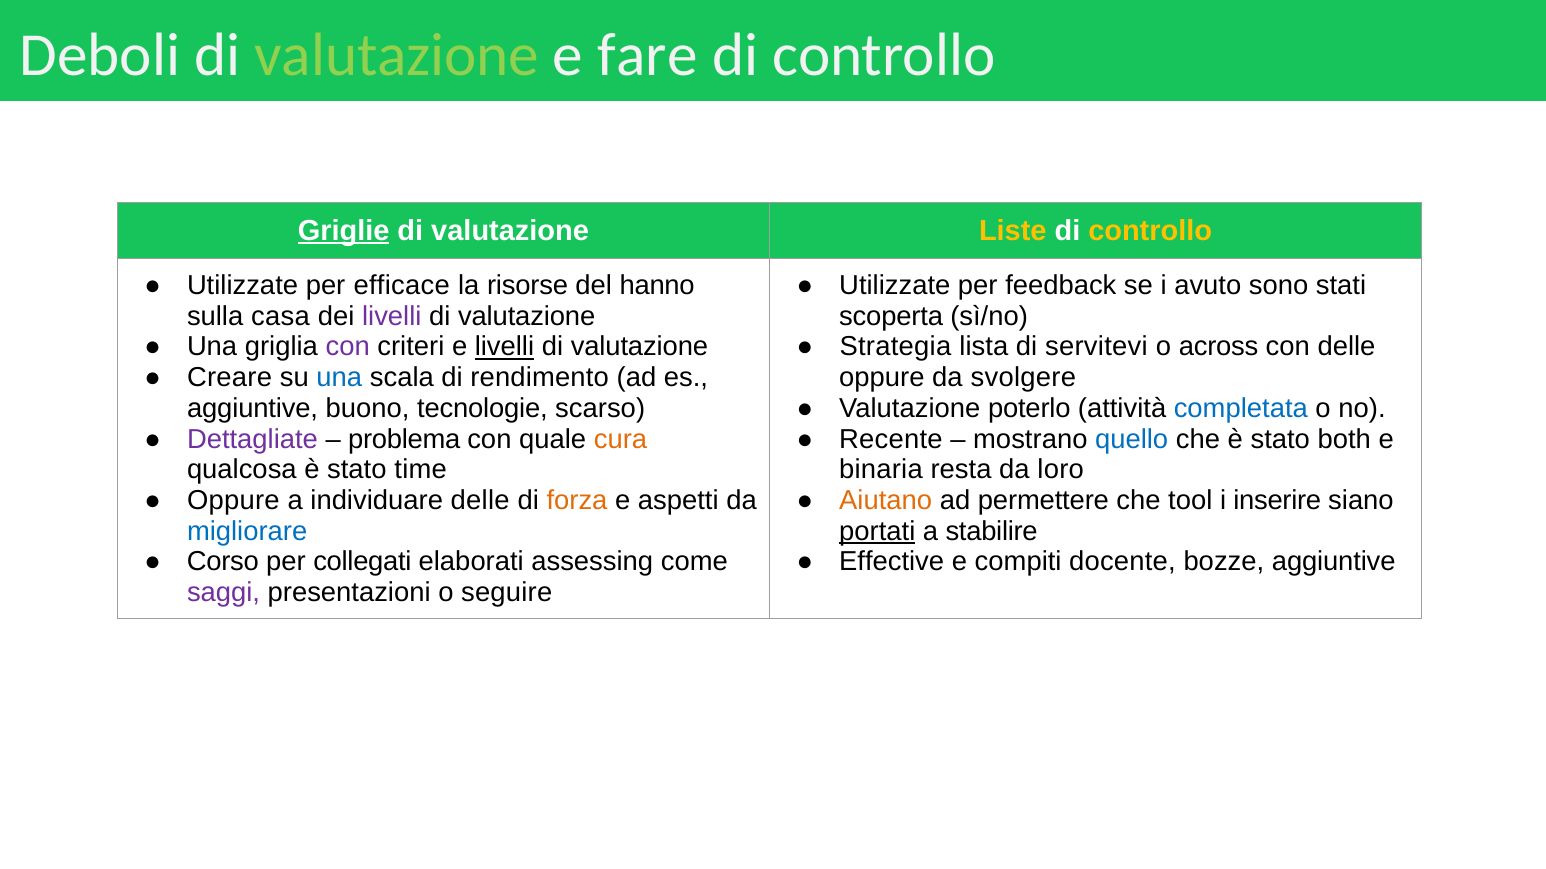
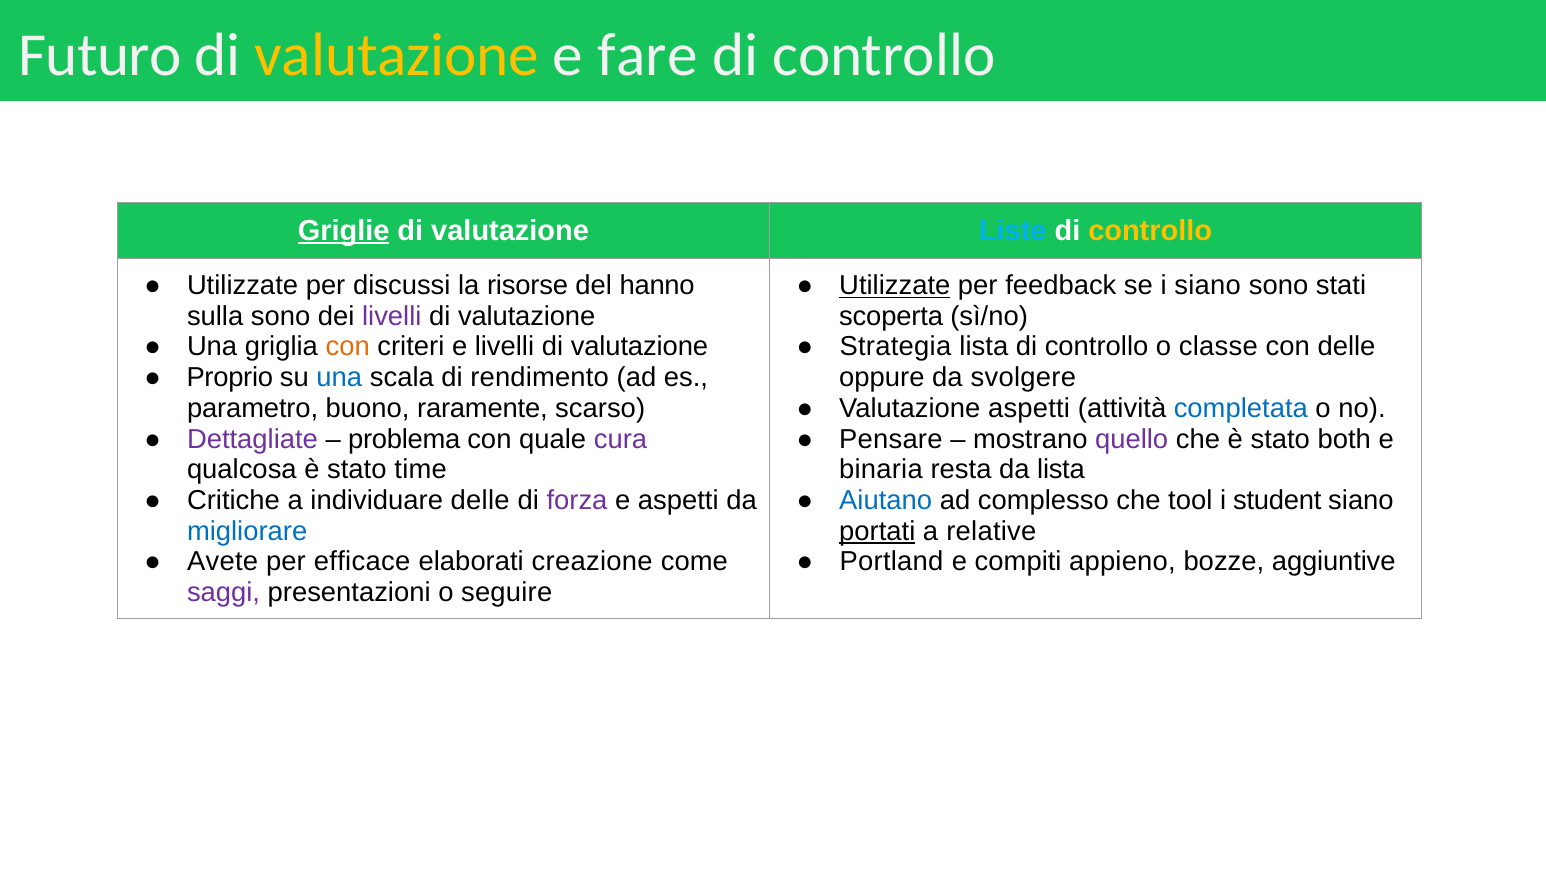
Deboli: Deboli -> Futuro (100, 55)
valutazione colour: light green -> yellow (397, 55)
Liste colour: yellow -> light blue (1013, 231)
efficace: efficace -> discussi (402, 286)
Utilizzate underline: none -> present (895, 286)
i avuto: avuto -> siano (1208, 286)
sulla casa: casa -> sono (281, 316)
con colour: purple -> orange (348, 347)
livelli underline: present -> none (504, 347)
lista di servitevi: servitevi -> controllo (1097, 347)
across: across -> classe (1218, 347)
Creare: Creare -> Proprio (230, 378)
Valutazione poterlo: poterlo -> aspetti (1029, 409)
aggiuntive: aggiuntive -> parametro (253, 409)
tecnologie: tecnologie -> raramente (482, 409)
cura colour: orange -> purple (620, 439)
Recente: Recente -> Pensare (891, 439)
quello colour: blue -> purple (1132, 439)
da loro: loro -> lista (1061, 470)
Oppure: Oppure -> Critiche (233, 501)
forza colour: orange -> purple (577, 501)
Aiutano colour: orange -> blue (886, 501)
permettere: permettere -> complesso (1043, 501)
inserire: inserire -> student (1277, 501)
stabilire: stabilire -> relative (991, 532)
Corso: Corso -> Avete (223, 562)
collegati: collegati -> efficace (362, 562)
assessing: assessing -> creazione (592, 562)
Effective: Effective -> Portland (892, 562)
docente: docente -> appieno (1122, 562)
